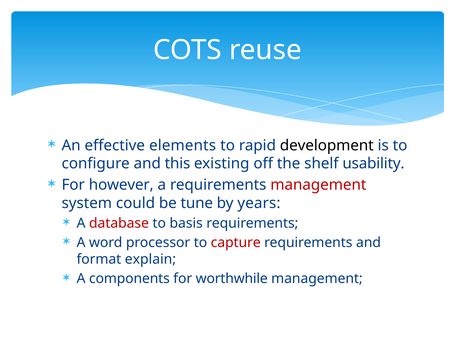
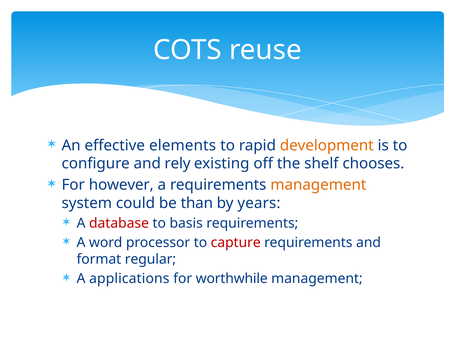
development colour: black -> orange (327, 146)
this: this -> rely (177, 164)
usability: usability -> chooses (373, 164)
management colour: red -> orange (318, 185)
tune: tune -> than (197, 203)
explain: explain -> regular (150, 259)
components: components -> applications (129, 279)
